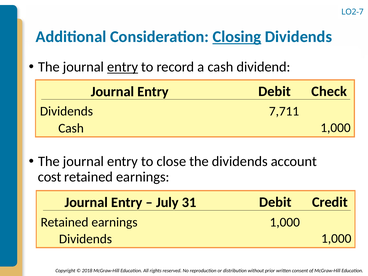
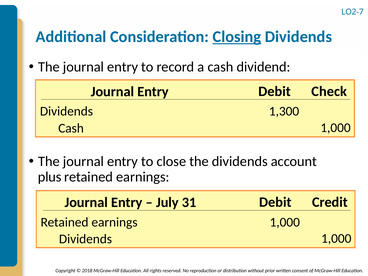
entry underline: present -> none (123, 67)
7,711: 7,711 -> 1,300 (284, 111)
cost: cost -> plus (50, 177)
